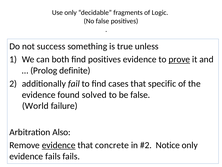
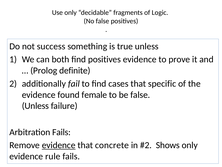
prove underline: present -> none (179, 59)
solved: solved -> female (94, 95)
World: World -> Unless (35, 106)
Arbitration Also: Also -> Fails (62, 132)
Notice: Notice -> Shows (168, 145)
evidence fails: fails -> rule (53, 156)
